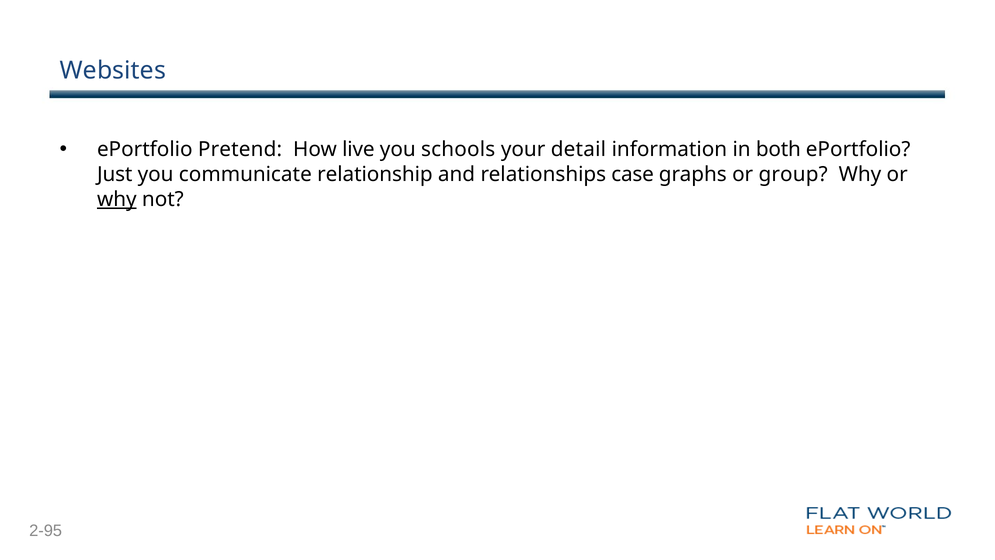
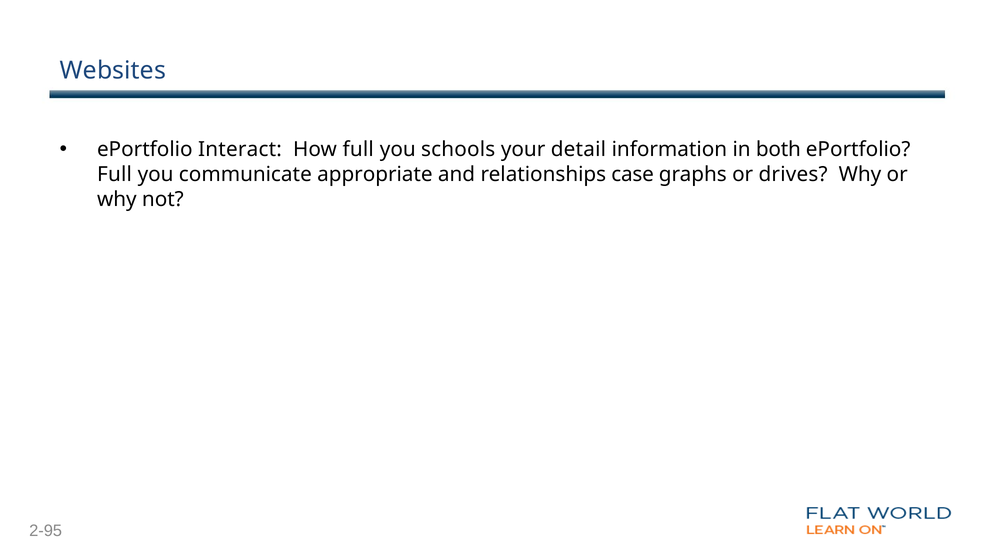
Pretend: Pretend -> Interact (240, 150)
How live: live -> full (358, 150)
Just: Just -> Full (115, 174)
relationship: relationship -> appropriate (375, 174)
group: group -> drives (793, 174)
why underline: present -> none (117, 199)
